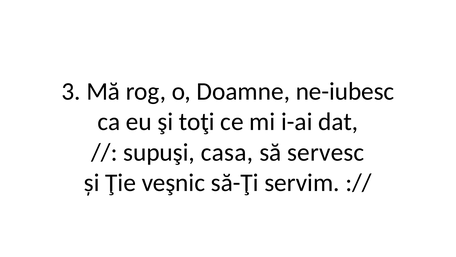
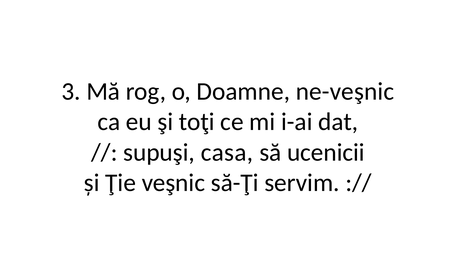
ne-iubesc: ne-iubesc -> ne-veşnic (345, 91)
servesc: servesc -> ucenicii (326, 152)
